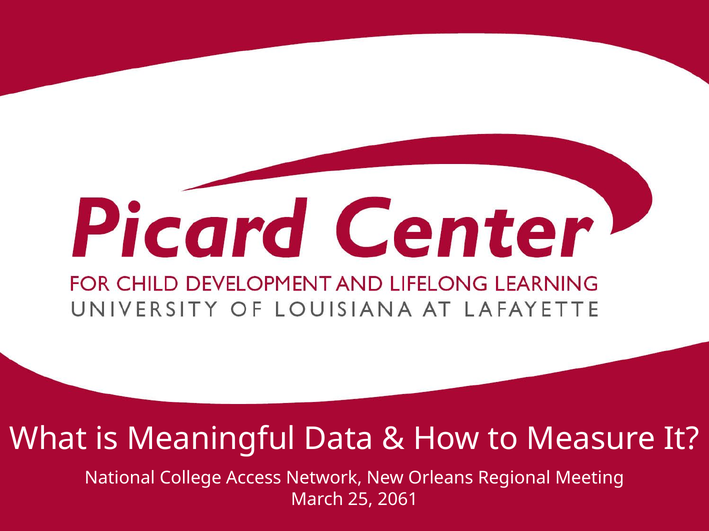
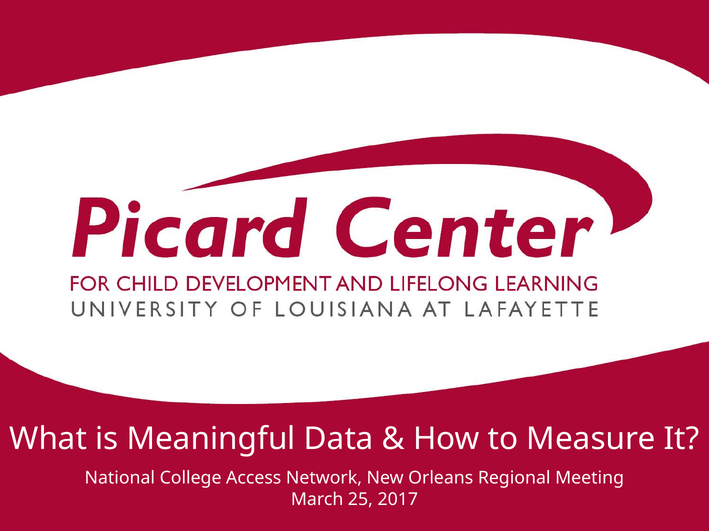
2061: 2061 -> 2017 (398, 500)
